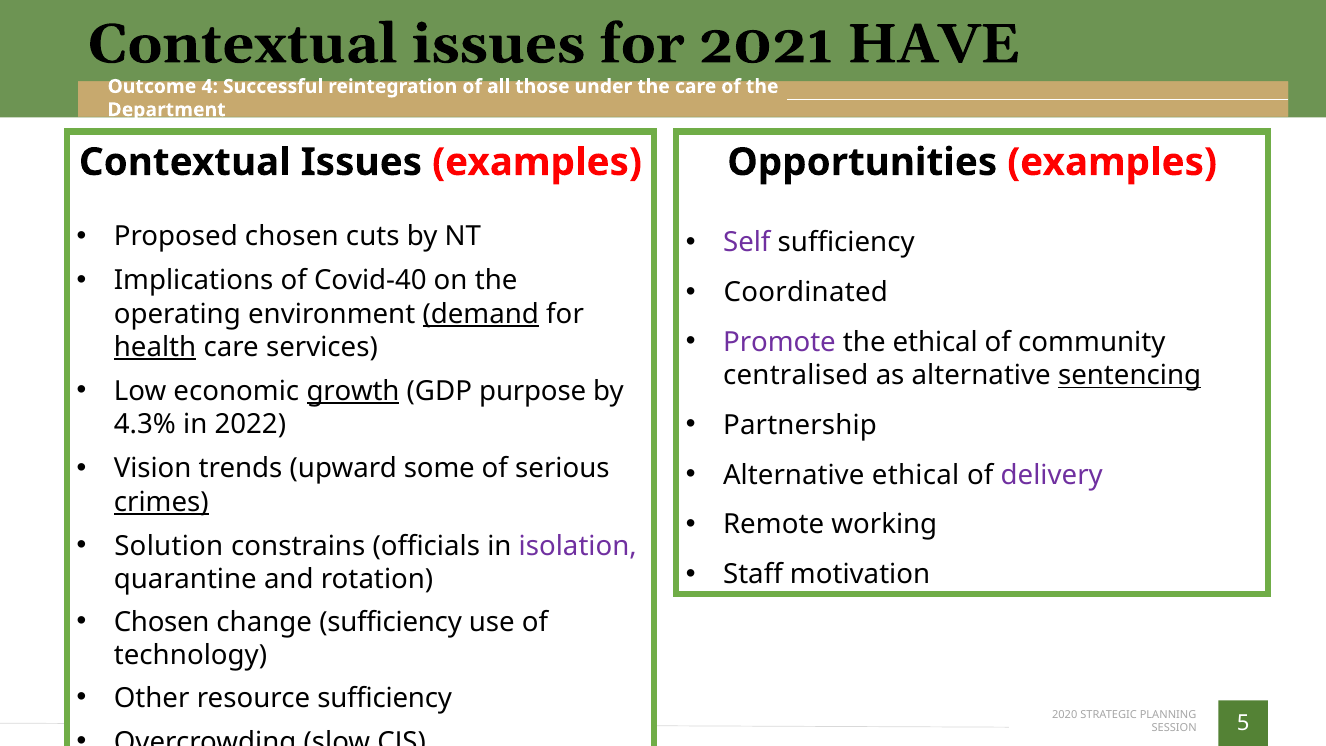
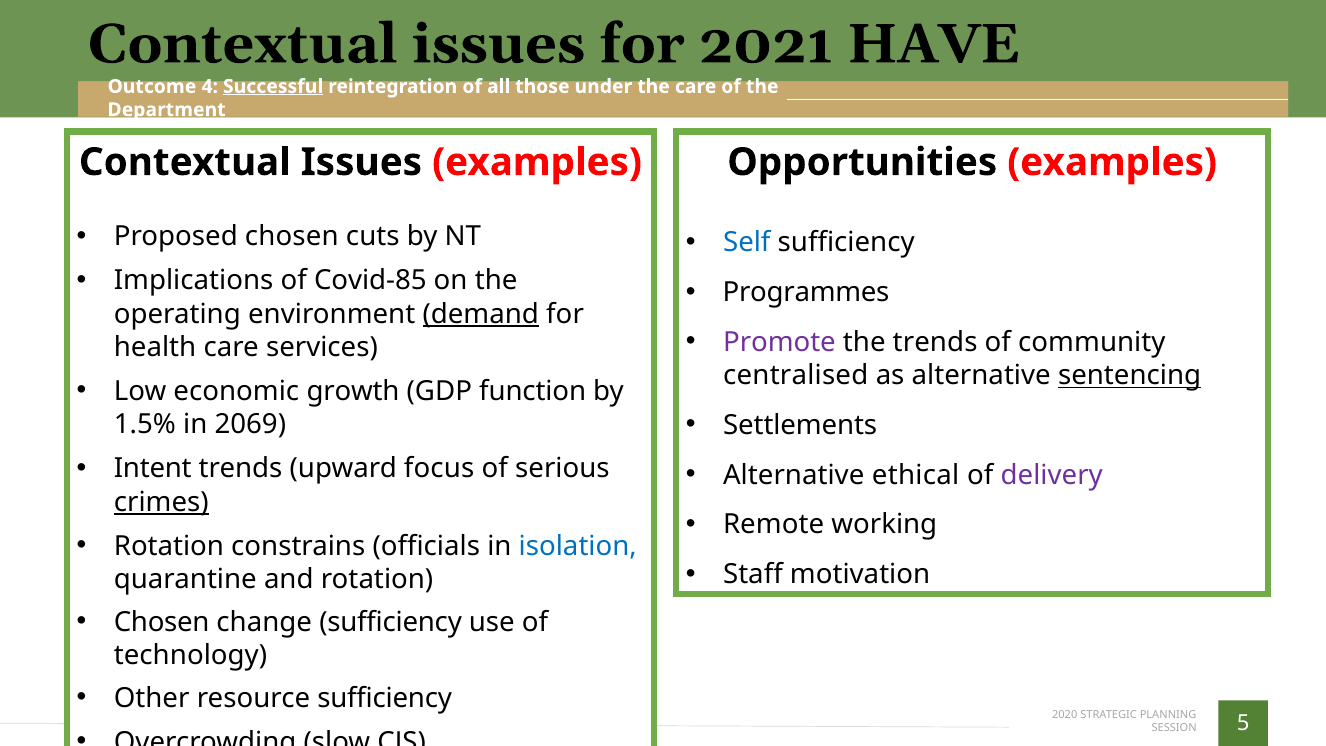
Successful underline: none -> present (273, 86)
Self colour: purple -> blue (747, 243)
Covid-40: Covid-40 -> Covid-85 (370, 281)
Coordinated: Coordinated -> Programmes (806, 293)
the ethical: ethical -> trends (935, 342)
health underline: present -> none (155, 347)
growth underline: present -> none (353, 391)
purpose: purpose -> function (533, 391)
Partnership: Partnership -> Settlements (800, 425)
4.3%: 4.3% -> 1.5% (145, 424)
2022: 2022 -> 2069 (250, 424)
Vision: Vision -> Intent (153, 469)
some: some -> focus (439, 469)
Solution: Solution -> Rotation (169, 546)
isolation colour: purple -> blue (578, 546)
